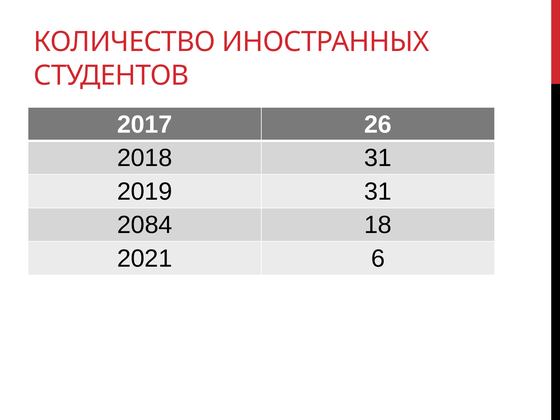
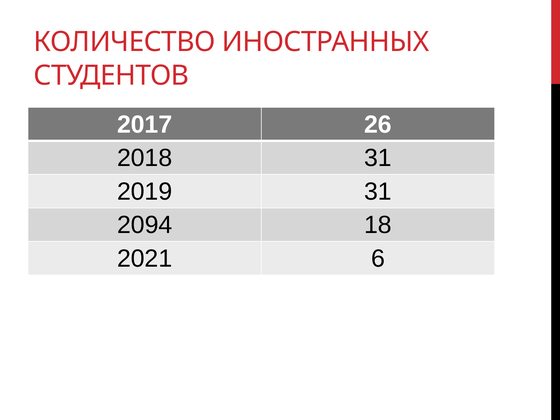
2084: 2084 -> 2094 (145, 225)
